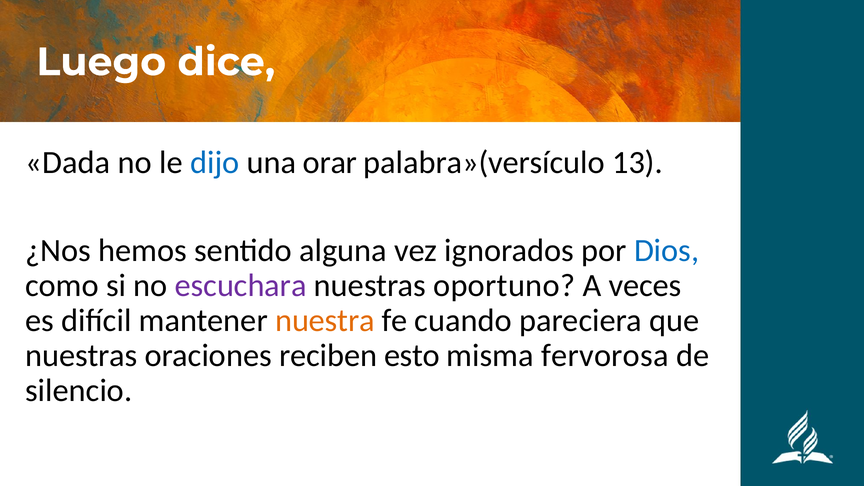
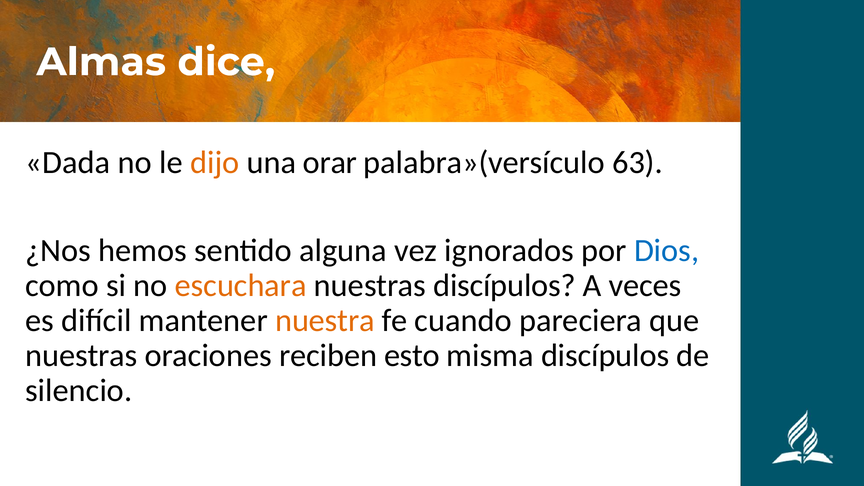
Luego: Luego -> Almas (101, 62)
dijo colour: blue -> orange (215, 162)
13: 13 -> 63 (638, 162)
escuchara colour: purple -> orange (241, 285)
nuestras oportuno: oportuno -> discípulos (504, 285)
misma fervorosa: fervorosa -> discípulos (605, 355)
